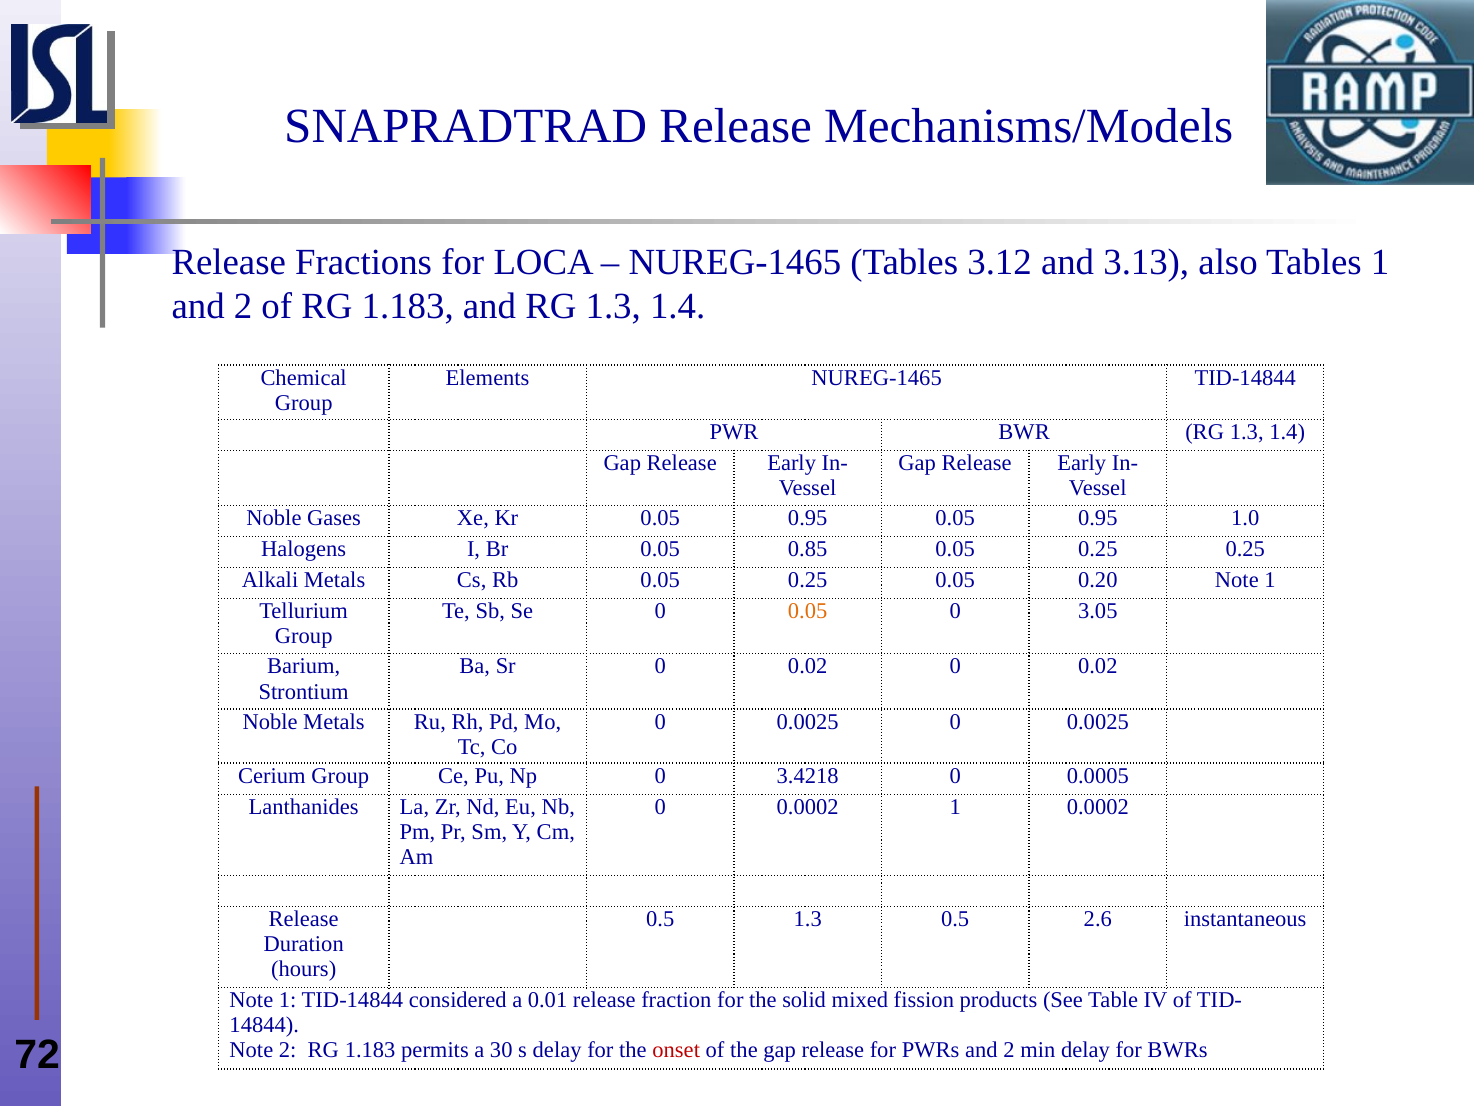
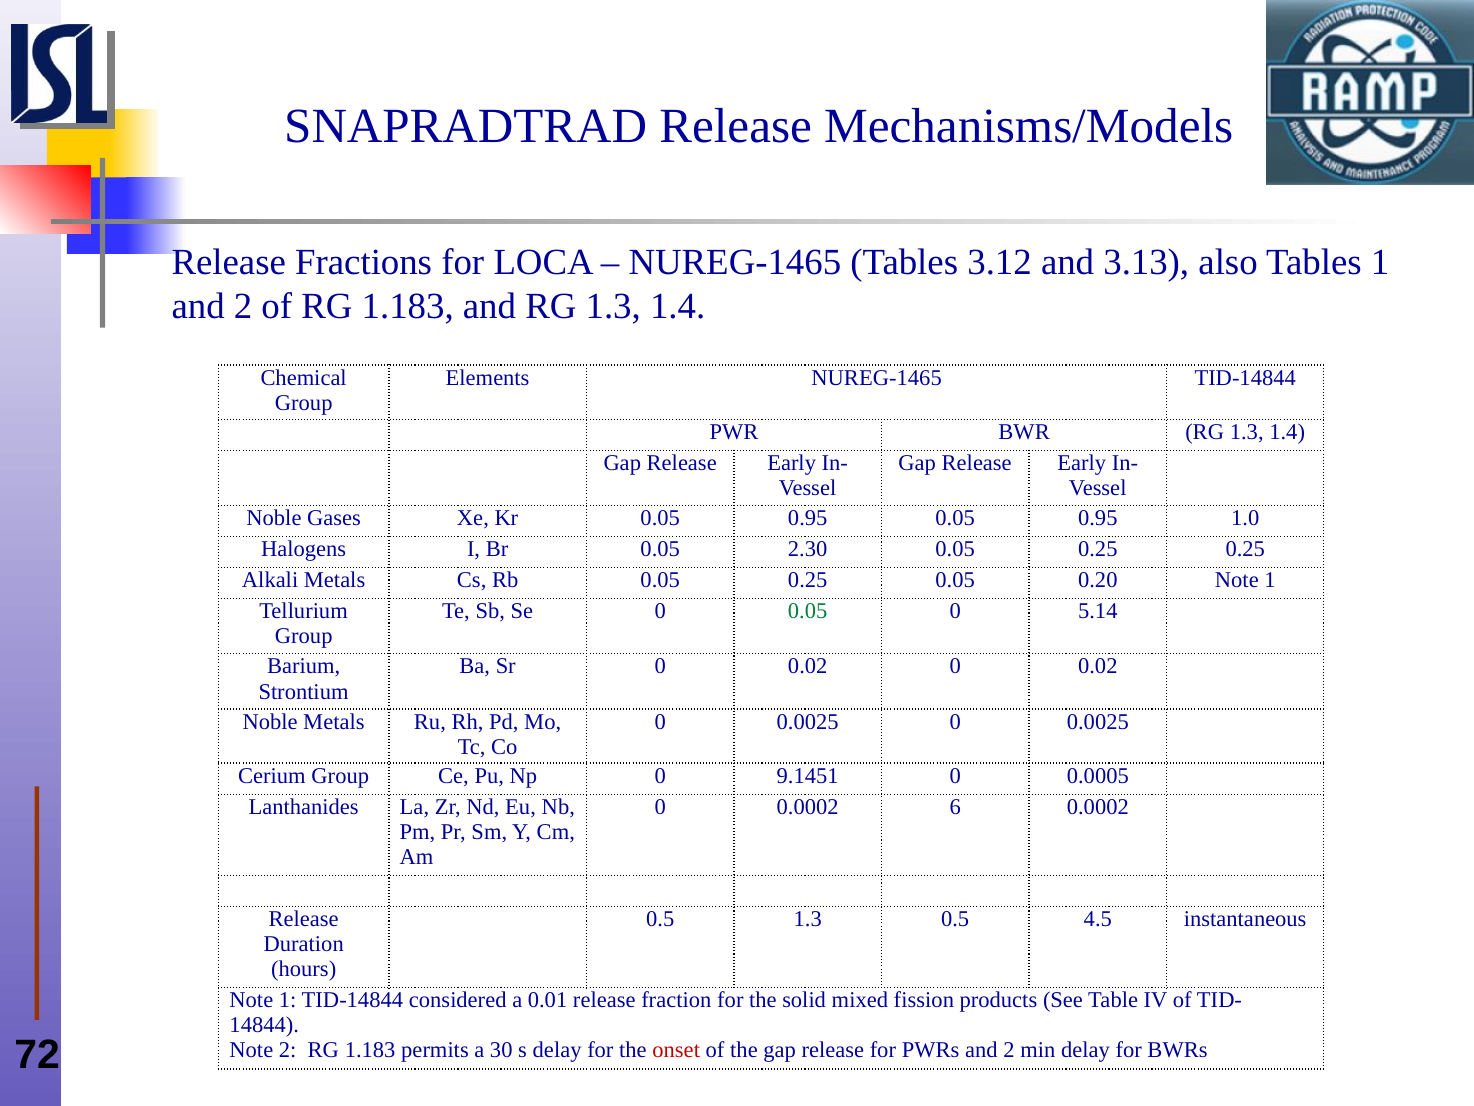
0.85: 0.85 -> 2.30 (808, 549)
0.05 colour: orange -> green (808, 611)
3.05: 3.05 -> 5.14 (1098, 611)
3.4218: 3.4218 -> 9.1451 (808, 775)
0.0002 1: 1 -> 6 (955, 807)
2.6: 2.6 -> 4.5 (1098, 919)
